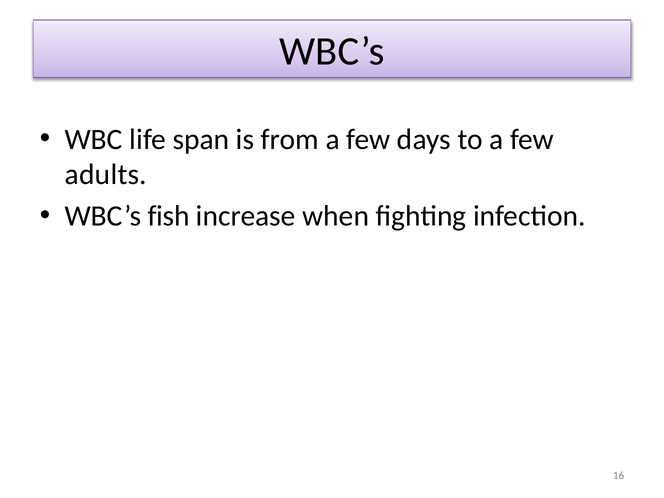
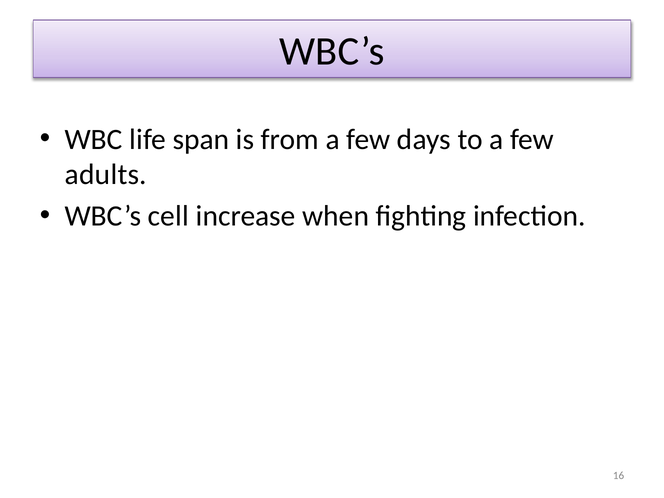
fish: fish -> cell (168, 216)
